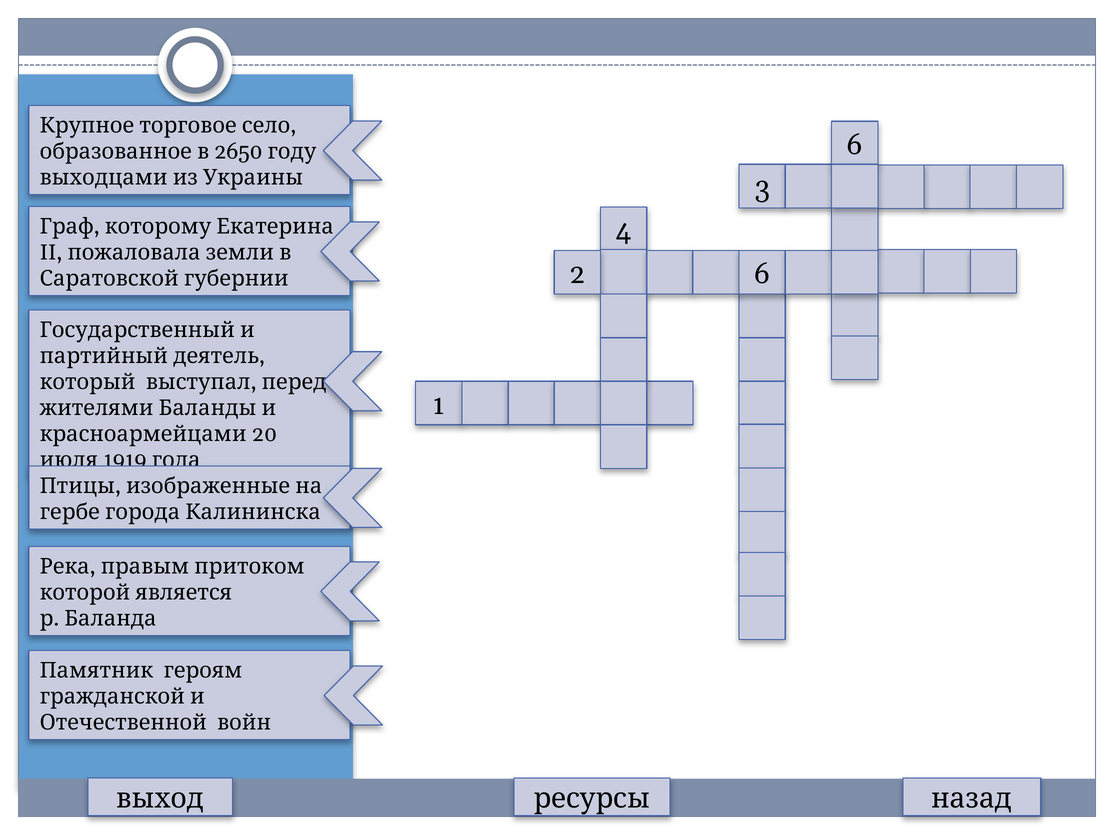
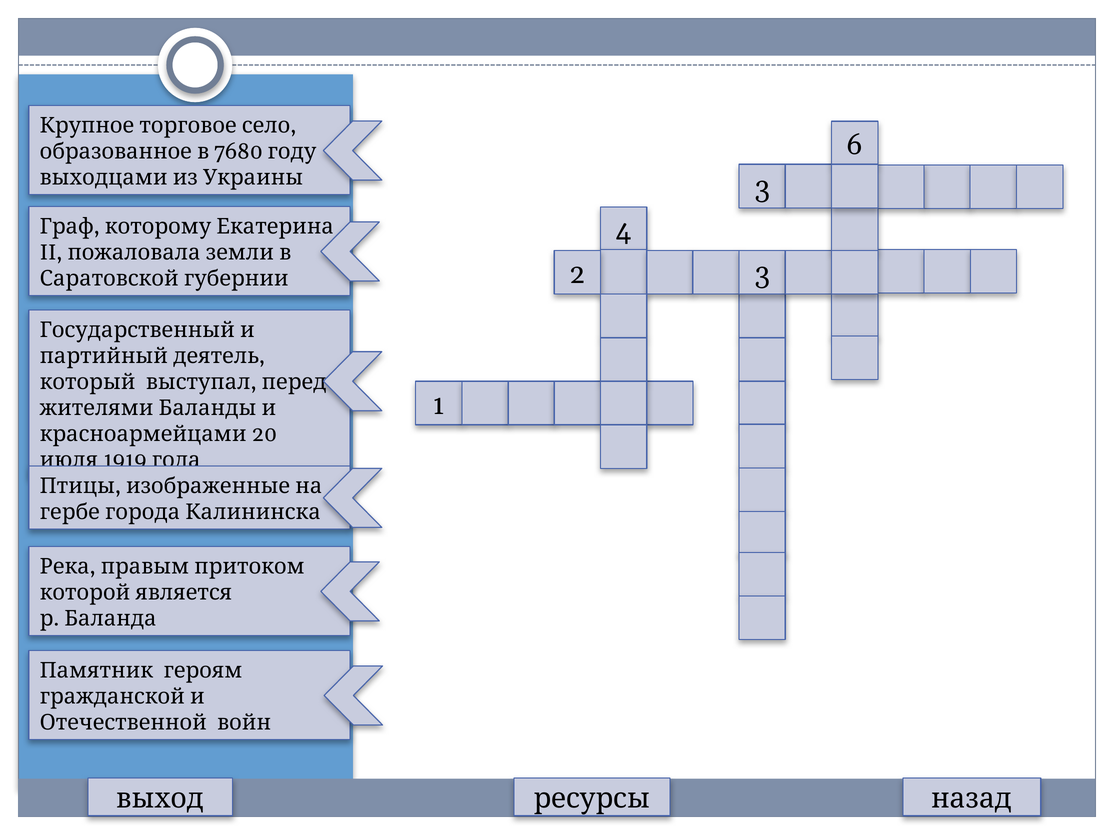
2650: 2650 -> 7680 (239, 152)
2 6: 6 -> 3 (762, 274)
